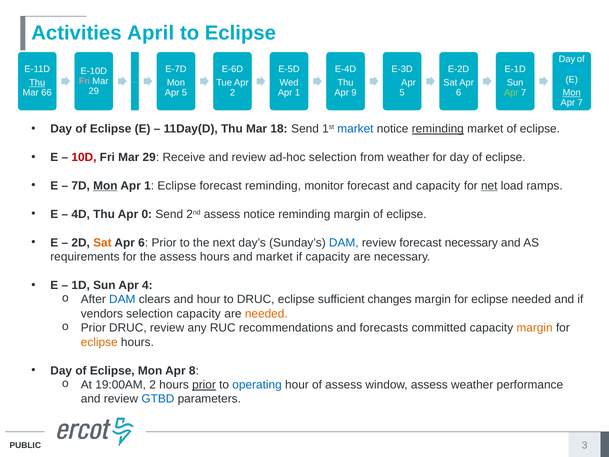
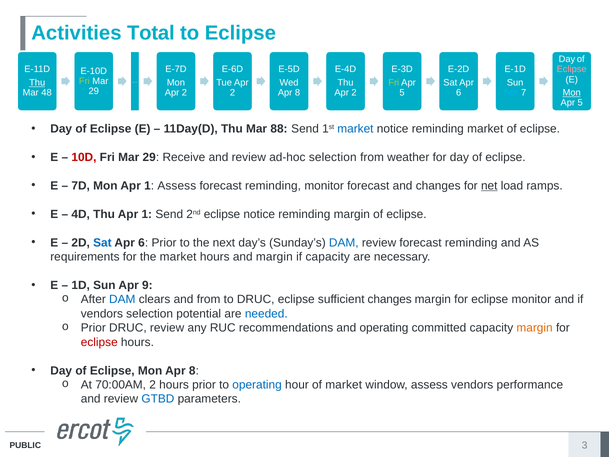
April: April -> Total (151, 33)
Eclipse colour: light blue -> pink (572, 69)
Fri colour: pink -> light green (84, 81)
Fri colour: light blue -> light green (394, 83)
66: 66 -> 48 (47, 93)
5: 5 -> 2 (184, 93)
1: 1 -> 8 (298, 93)
9: 9 -> 2 (354, 93)
Apr colour: light green -> light blue (511, 93)
7: 7 -> 5 (580, 103)
18: 18 -> 88 (279, 129)
reminding underline: present -> none (438, 129)
Mon underline: present -> none (105, 186)
1 Eclipse: Eclipse -> Assess (177, 186)
and capacity: capacity -> changes (438, 186)
Thu Apr 0: 0 -> 1 (147, 214)
2nd assess: assess -> eclipse (222, 214)
Sat colour: orange -> blue (102, 242)
review forecast necessary: necessary -> reminding (471, 242)
the assess: assess -> market (178, 257)
and market: market -> margin (274, 257)
4: 4 -> 9 (147, 285)
and hour: hour -> from (209, 299)
eclipse needed: needed -> monitor (531, 299)
selection capacity: capacity -> potential (199, 314)
needed colour: orange -> blue (266, 314)
and forecasts: forecasts -> operating (384, 328)
eclipse colour: orange -> red (99, 342)
19:00AM: 19:00AM -> 70:00AM (121, 385)
prior underline: present -> none (204, 385)
of assess: assess -> market (344, 385)
assess weather: weather -> vendors (472, 385)
